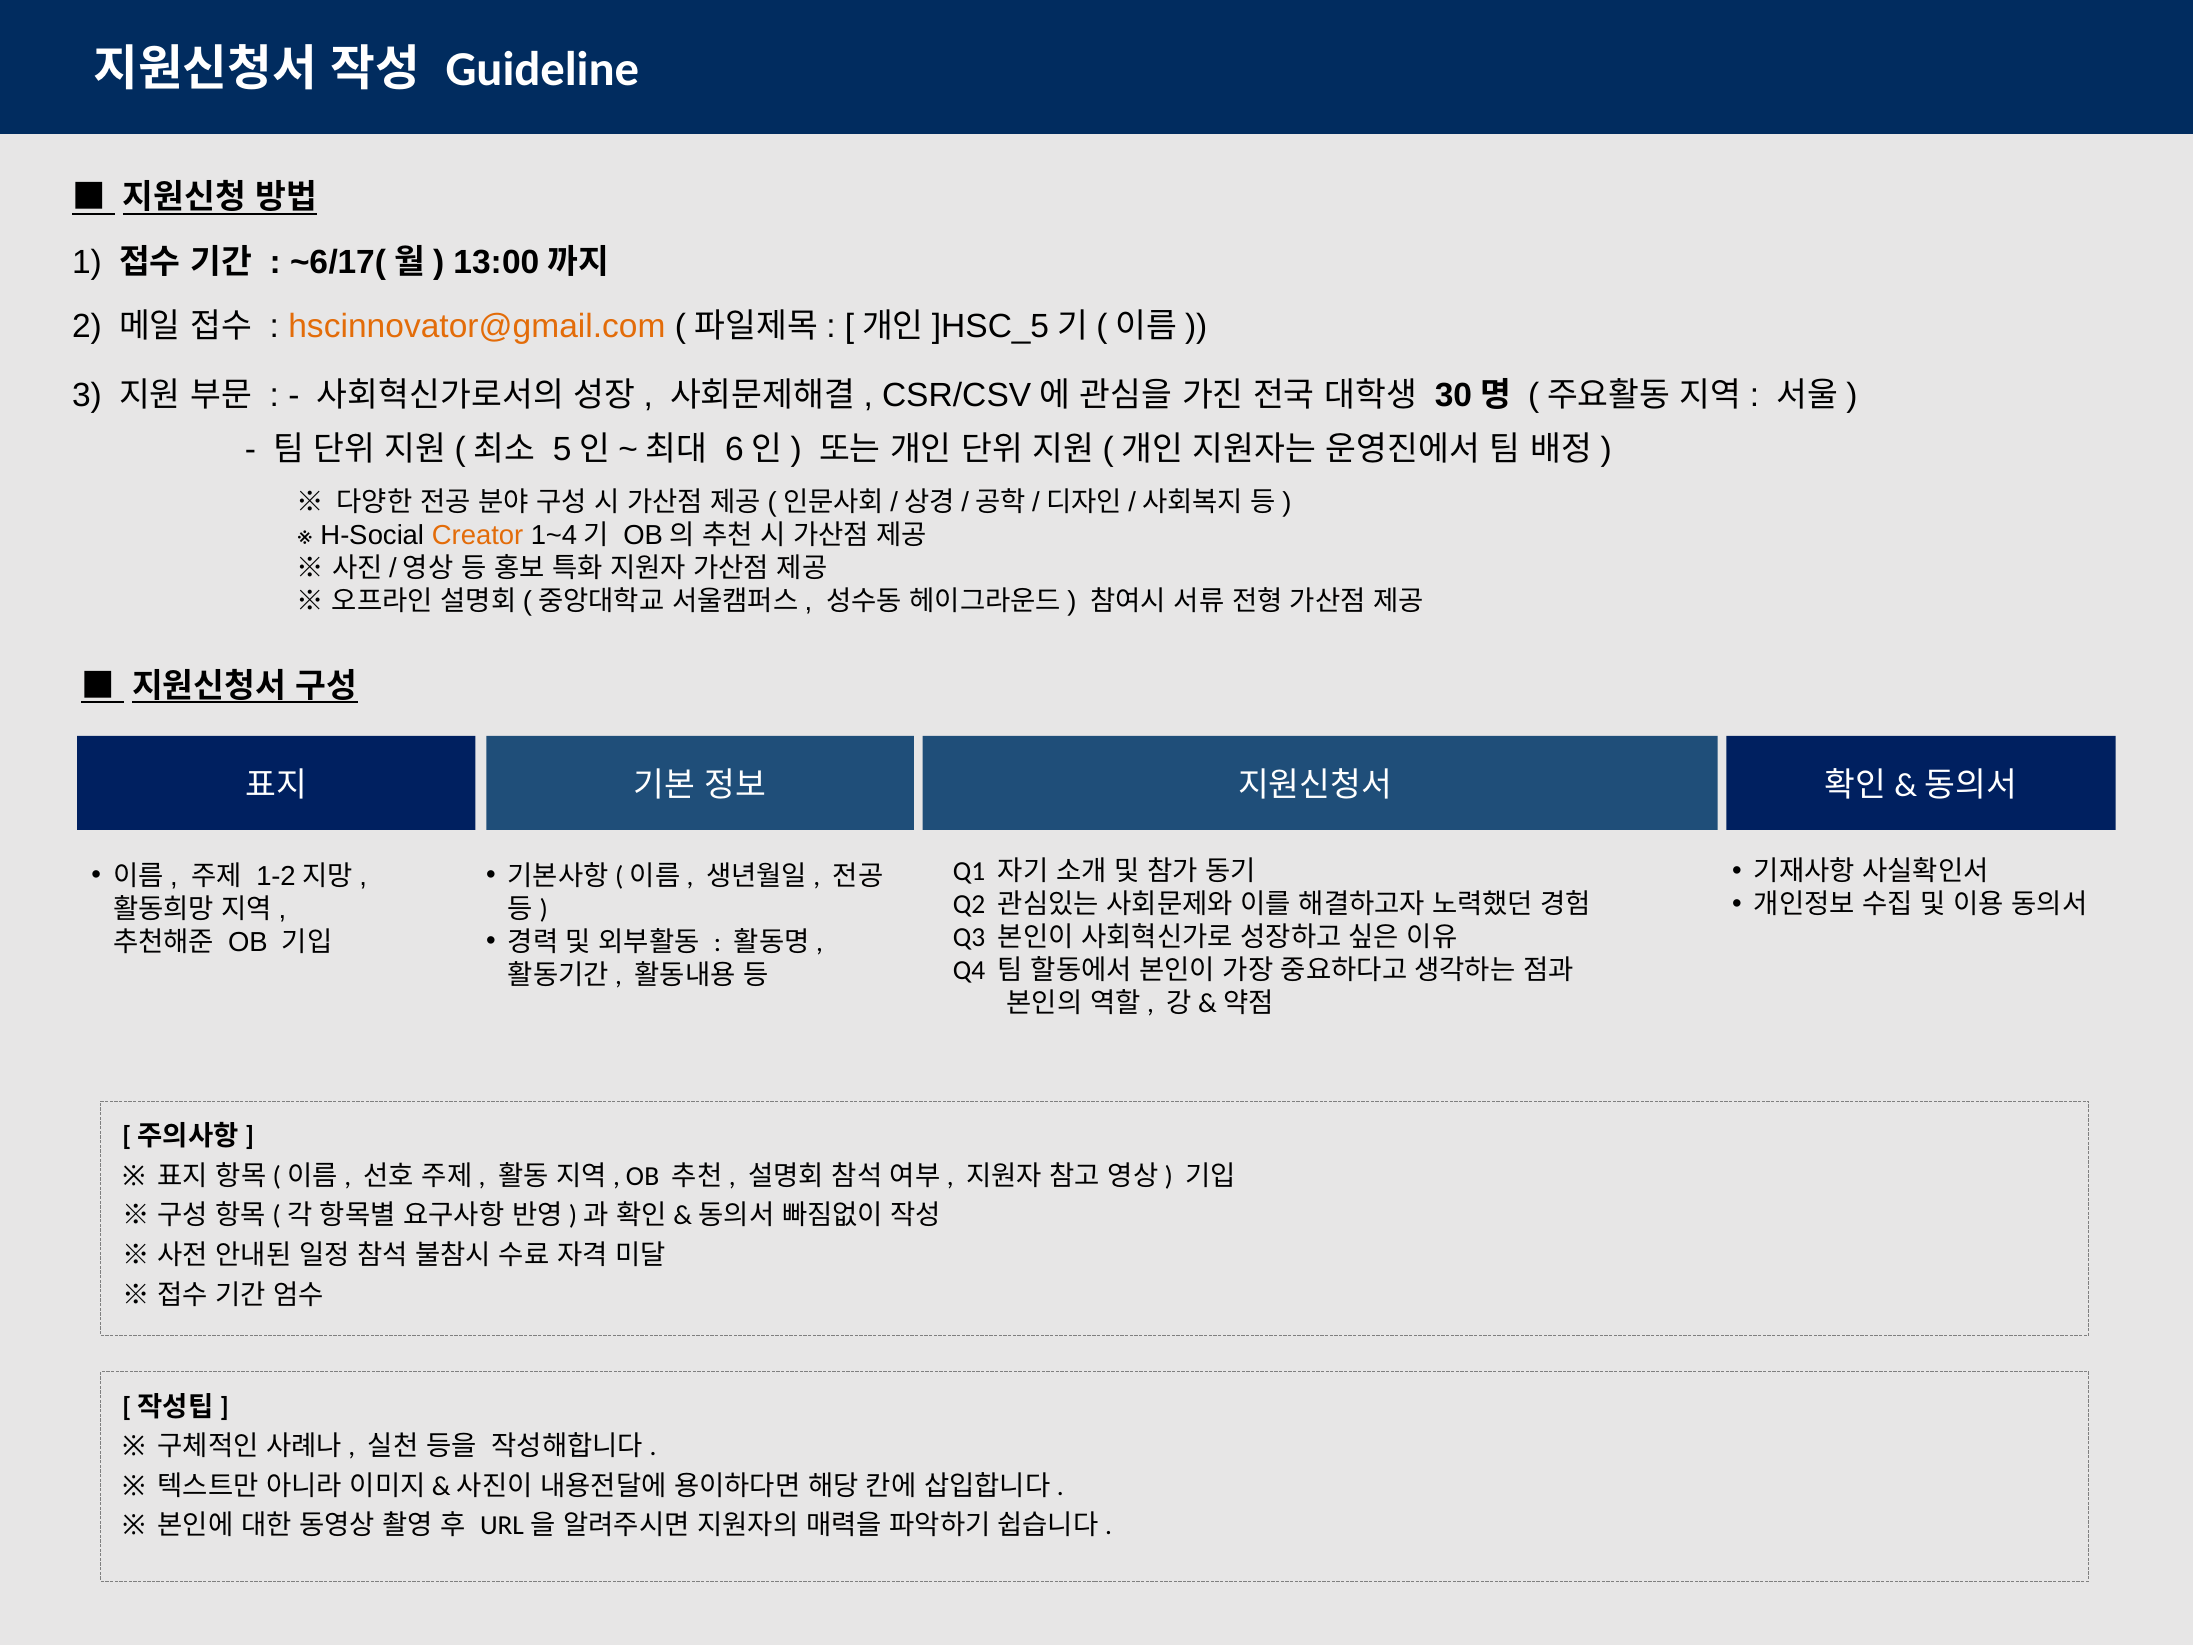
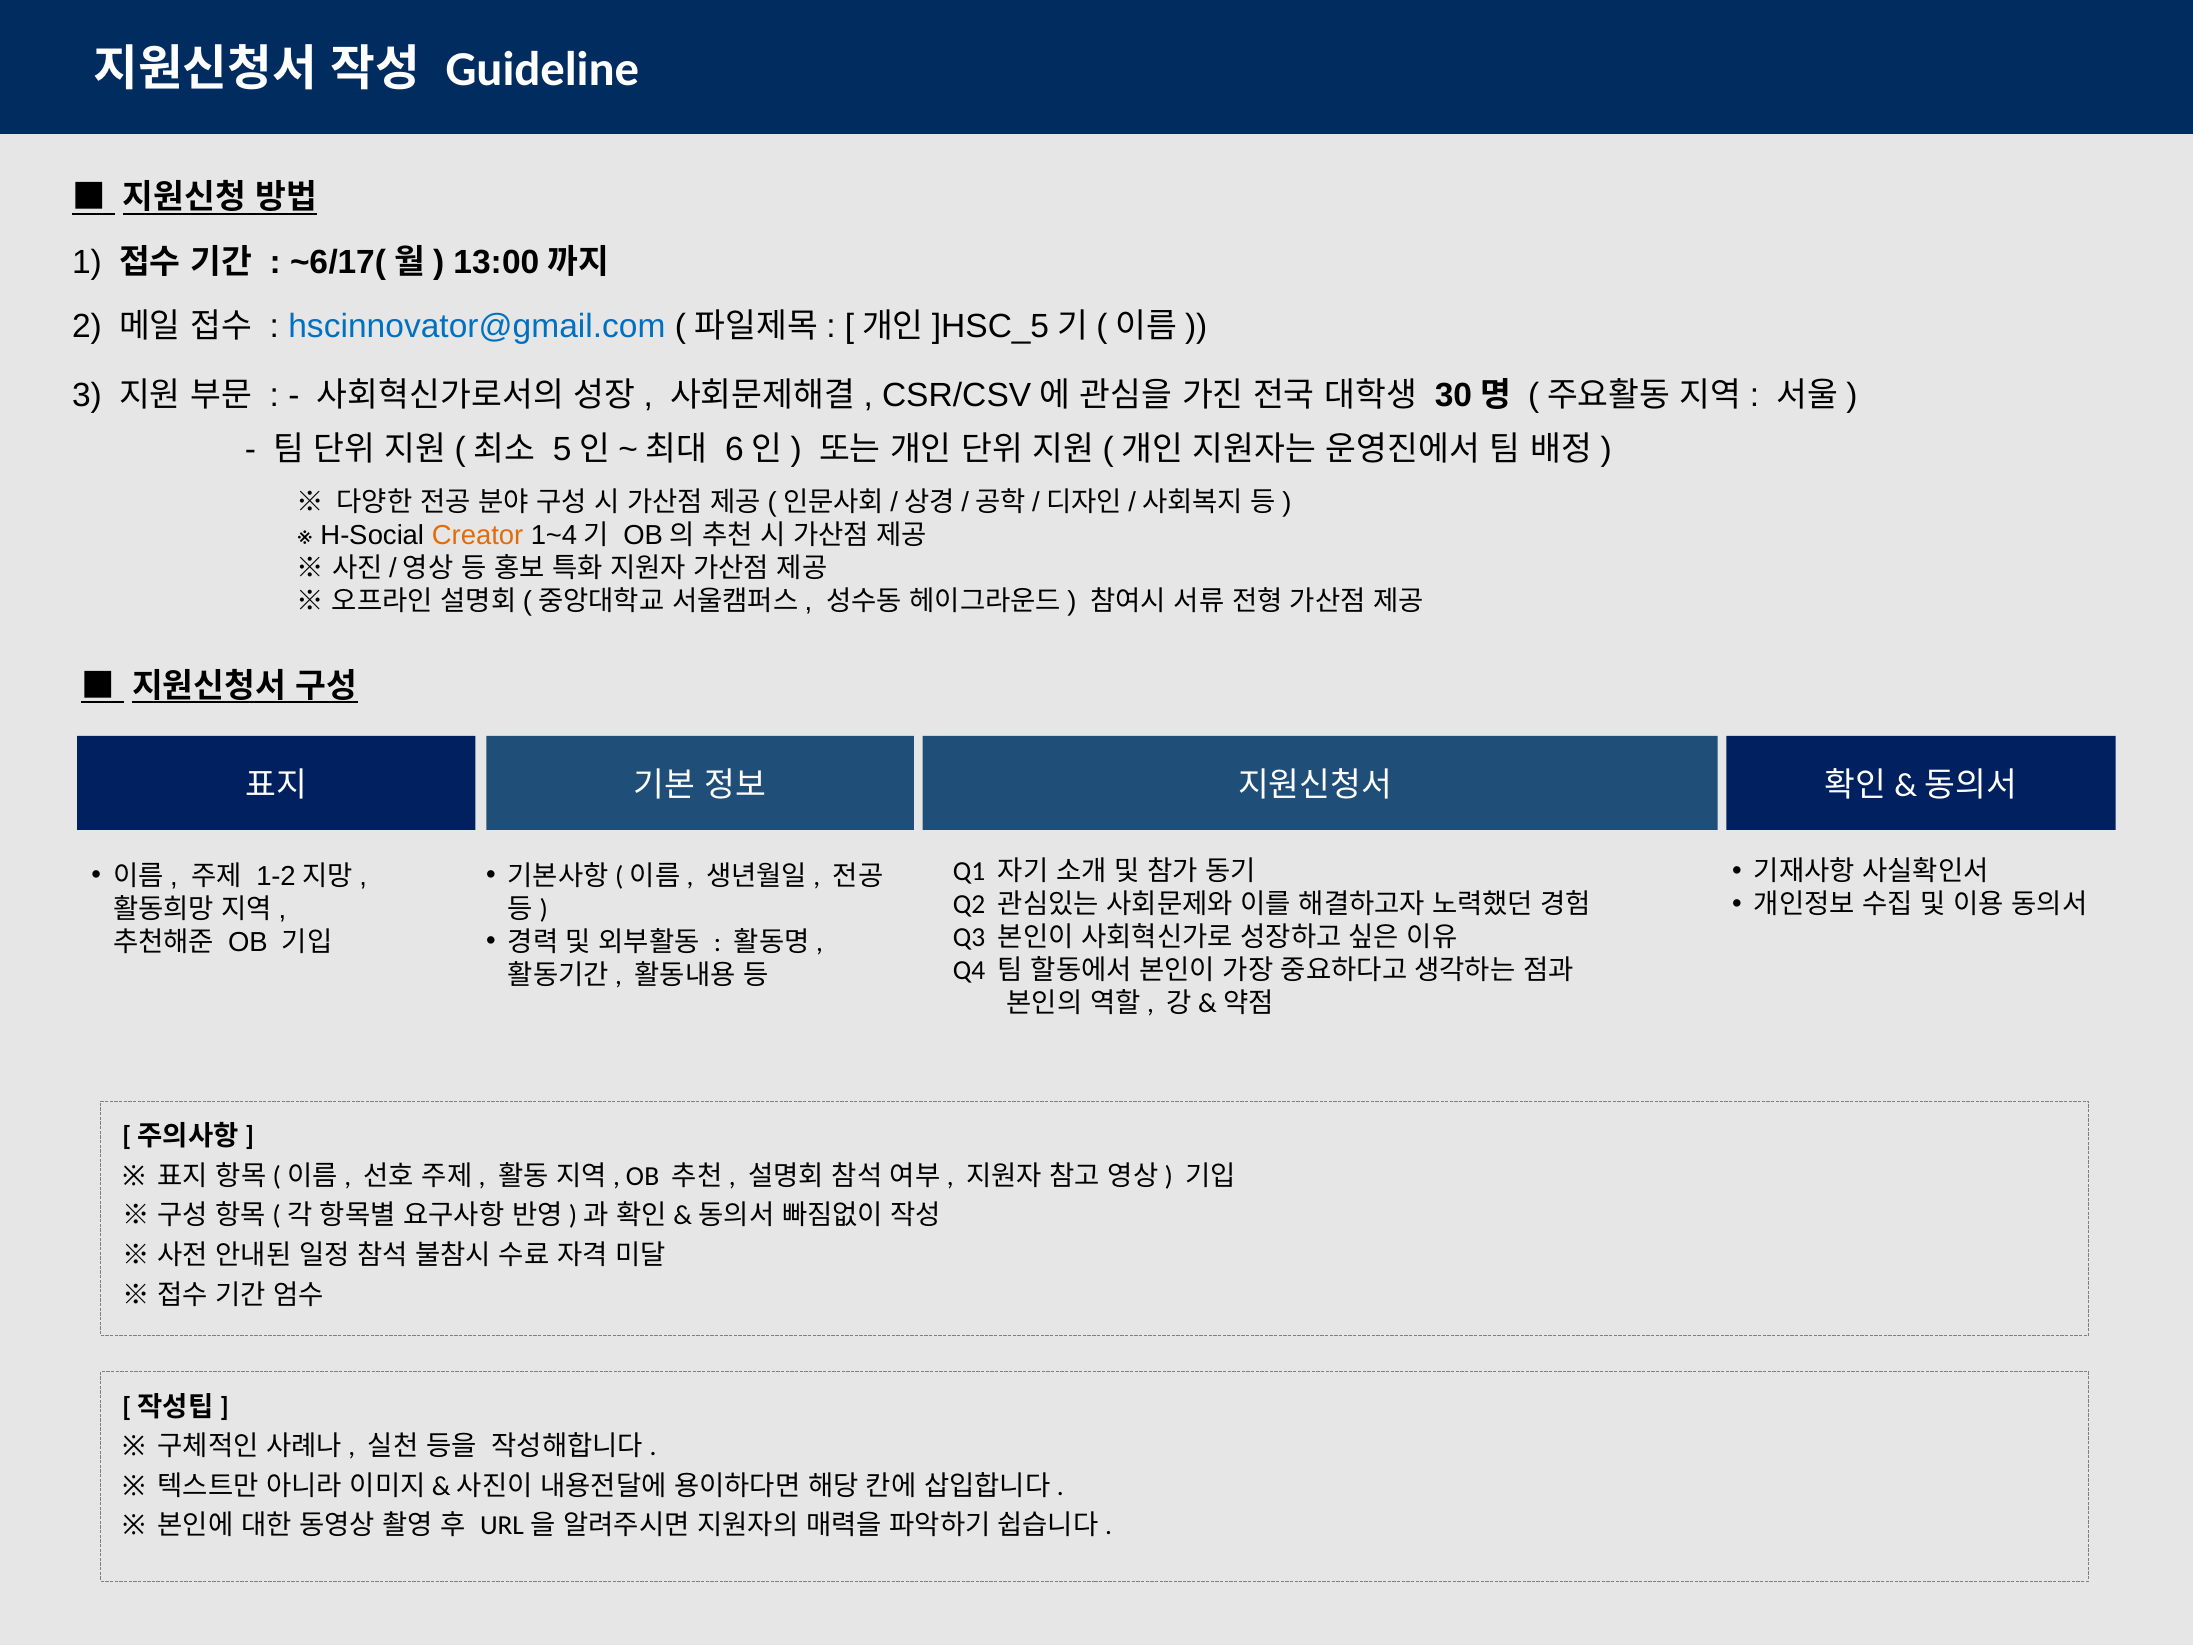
hscinnovator@gmail.com colour: orange -> blue (477, 327)
